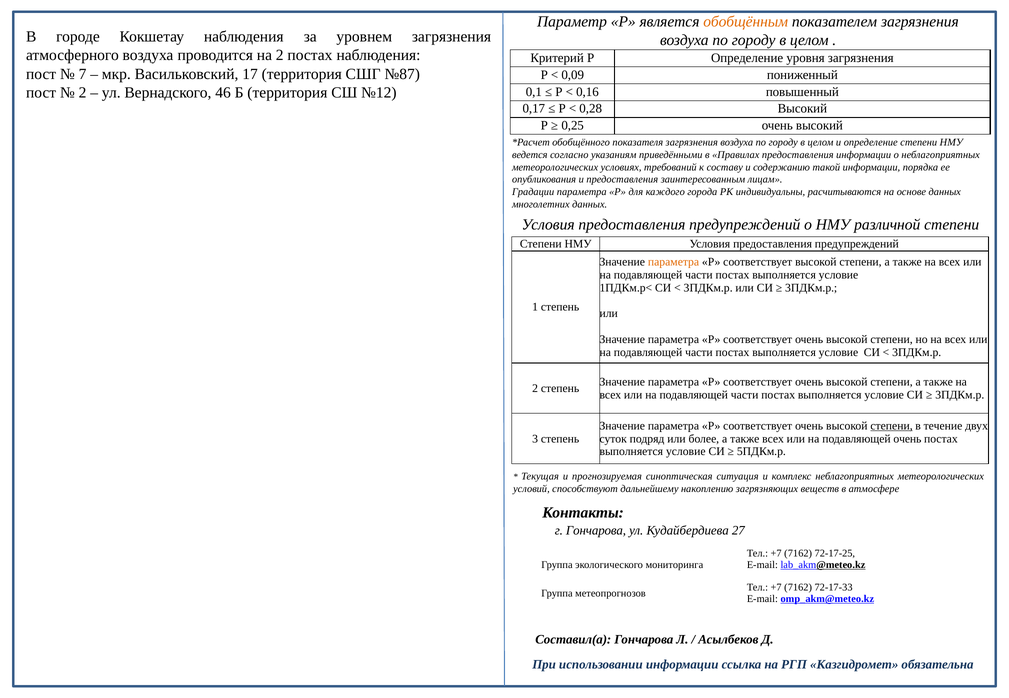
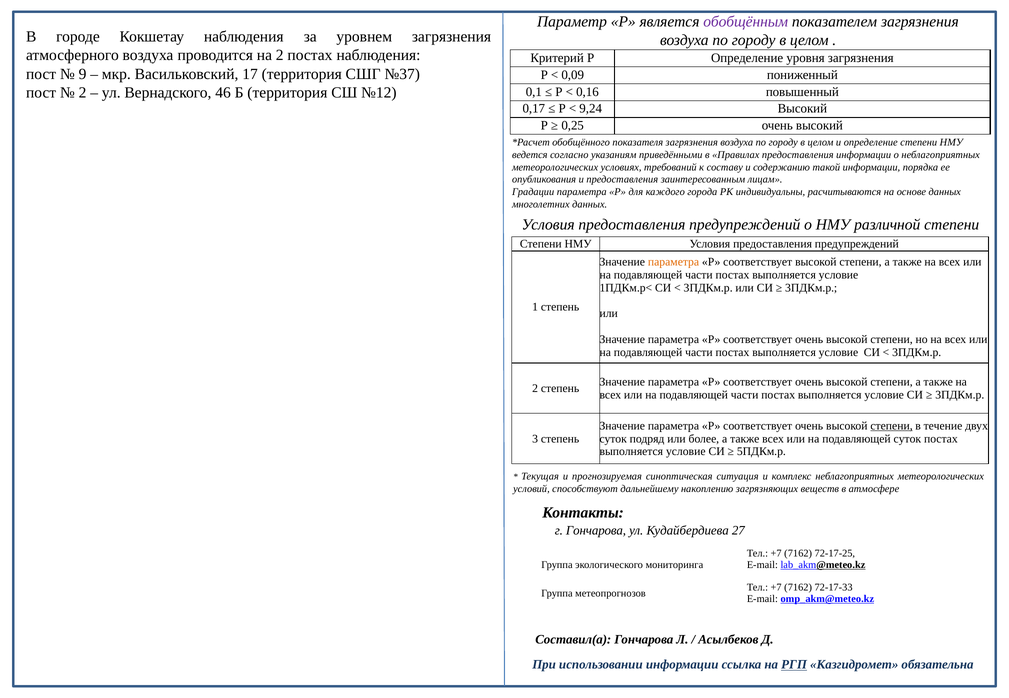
обобщённым colour: orange -> purple (746, 22)
7: 7 -> 9 (83, 74)
№87: №87 -> №37 (402, 74)
0,28: 0,28 -> 9,24 (591, 109)
подавляющей очень: очень -> суток (907, 439)
РГП underline: none -> present (794, 665)
